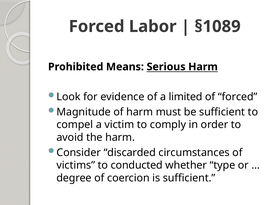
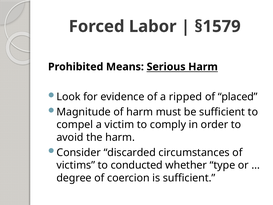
§1089: §1089 -> §1579 (218, 26)
limited: limited -> ripped (185, 97)
of forced: forced -> placed (238, 97)
